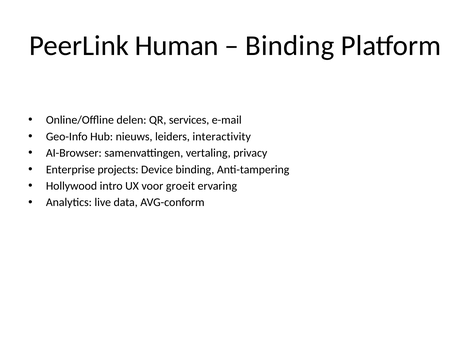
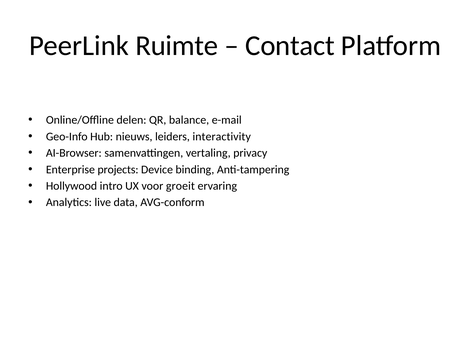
Human: Human -> Ruimte (177, 46)
Binding: Binding -> Contact (290, 46)
services: services -> balance (189, 120)
